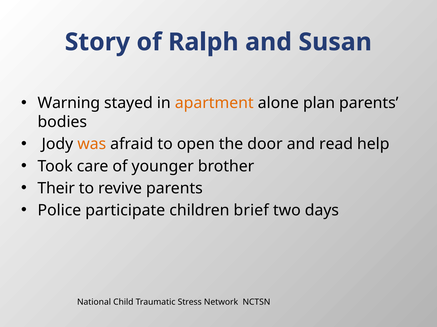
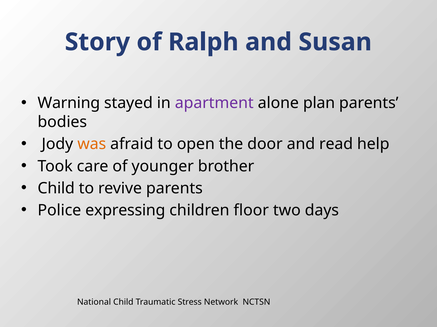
apartment colour: orange -> purple (214, 103)
Their: Their -> Child (56, 189)
participate: participate -> expressing (125, 211)
brief: brief -> floor (251, 211)
